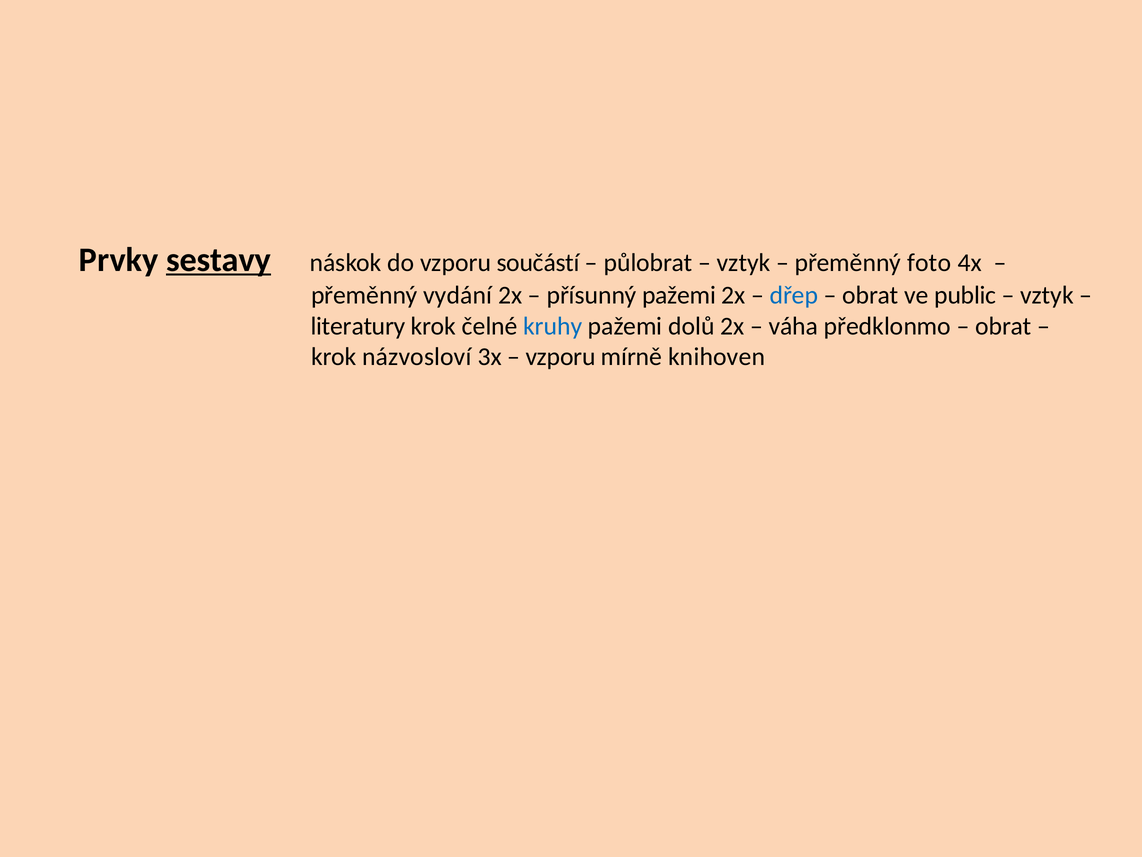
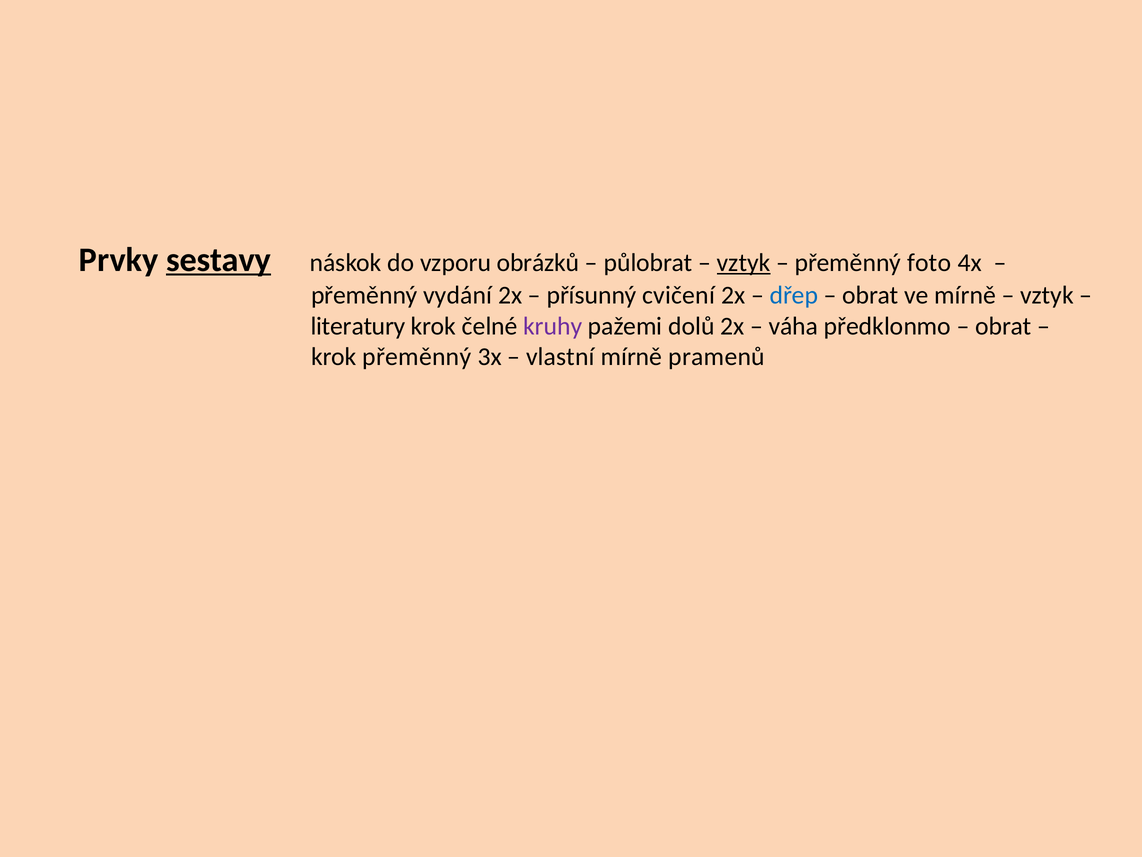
součástí: součástí -> obrázků (538, 263)
vztyk underline: none -> present (744, 263)
přísunný pažemi: pažemi -> cvičení (679, 295)
ve public: public -> mírně (965, 295)
kruhy colour: blue -> purple (553, 326)
krok názvosloví: názvosloví -> přeměnný (417, 357)
vzporu: vzporu -> vlastní (560, 357)
knihoven: knihoven -> pramenů (717, 357)
